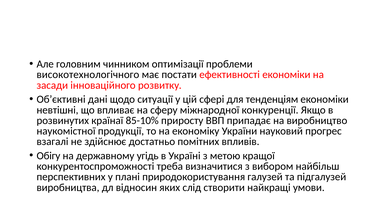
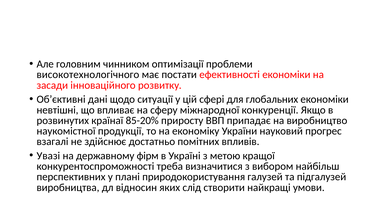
тенденціям: тенденціям -> глобальних (272, 99)
85-10%: 85-10% -> 85-20% (142, 120)
Обігу: Обігу -> Увазі (48, 155)
угідь: угідь -> фірм (148, 155)
